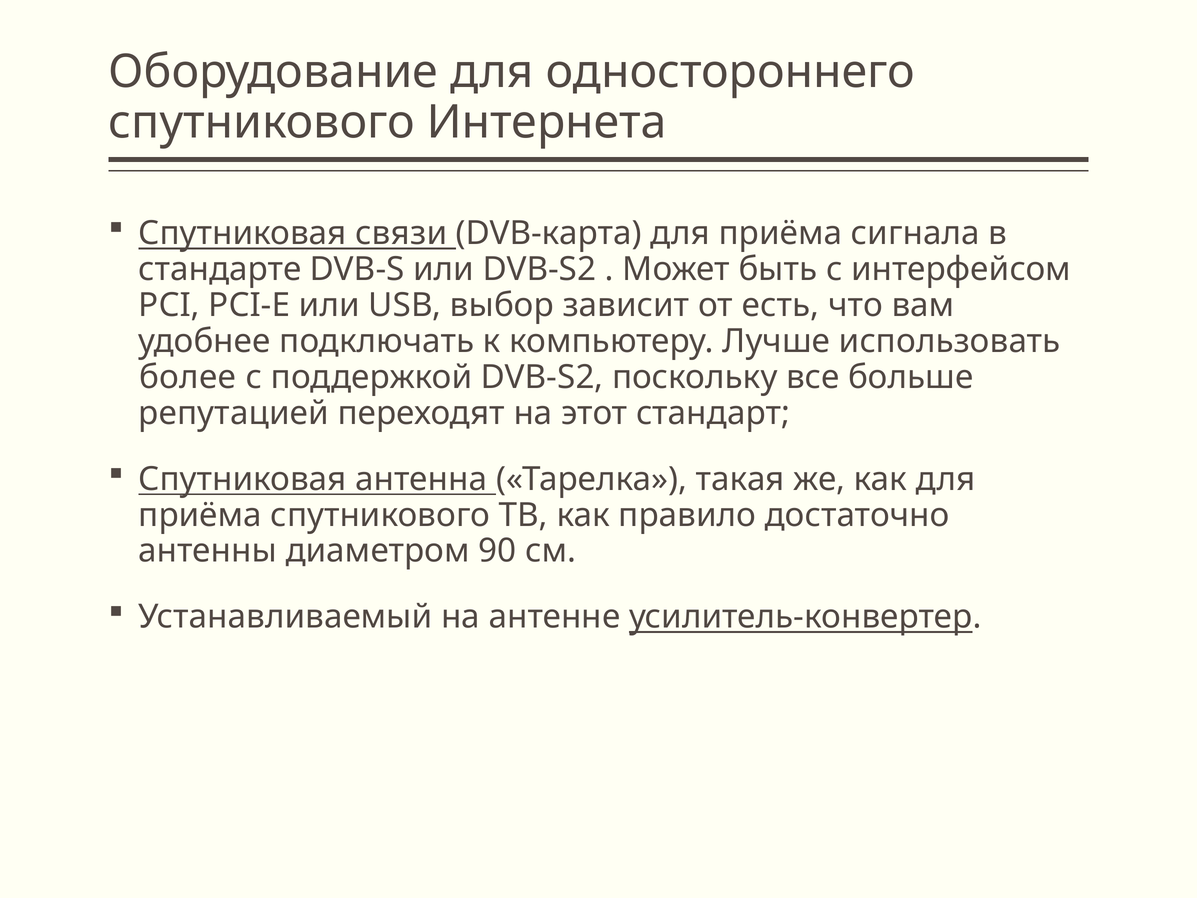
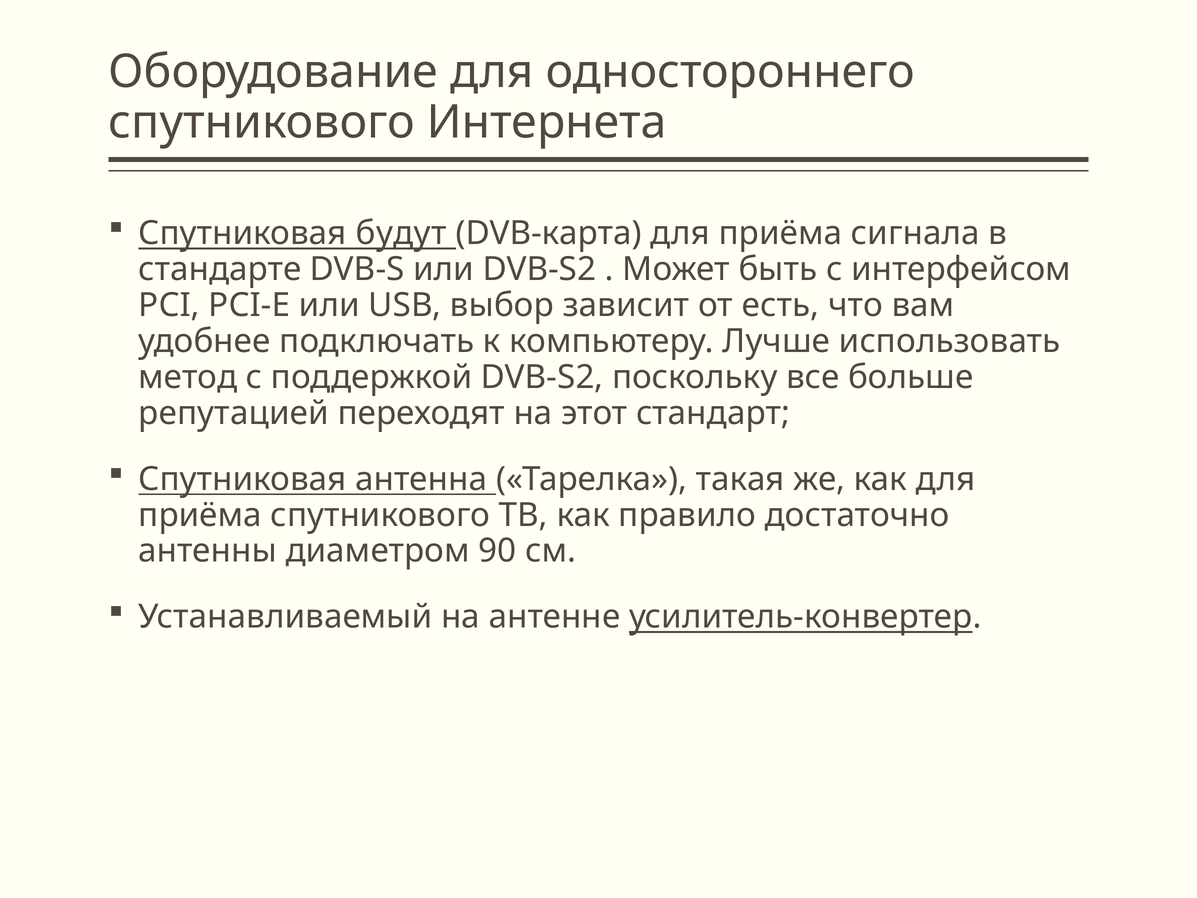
связи: связи -> будут (401, 233)
более: более -> метод (188, 377)
